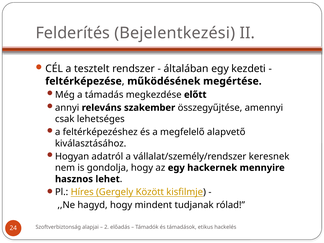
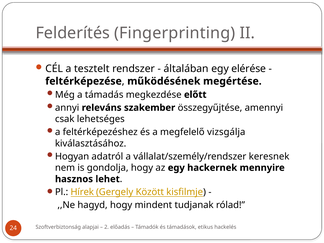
Bejelentkezési: Bejelentkezési -> Fingerprinting (175, 33)
kezdeti: kezdeti -> elérése (249, 69)
alapvető: alapvető -> vizsgálja (226, 132)
Híres: Híres -> Hírek (82, 192)
